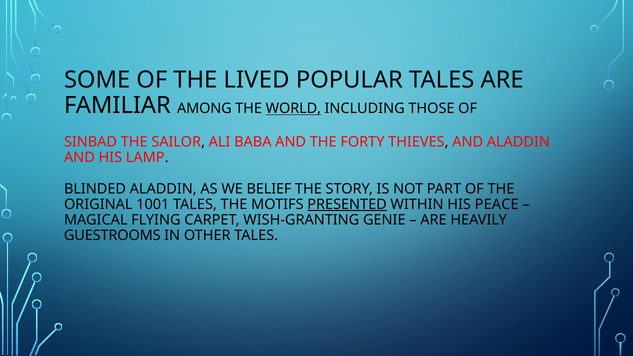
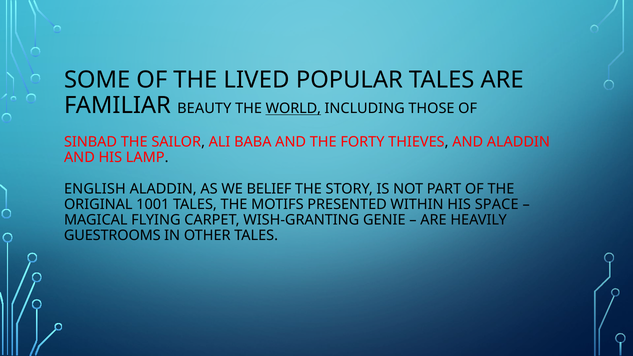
AMONG: AMONG -> BEAUTY (204, 109)
BLINDED: BLINDED -> ENGLISH (95, 189)
PRESENTED underline: present -> none (347, 204)
PEACE: PEACE -> SPACE (497, 204)
